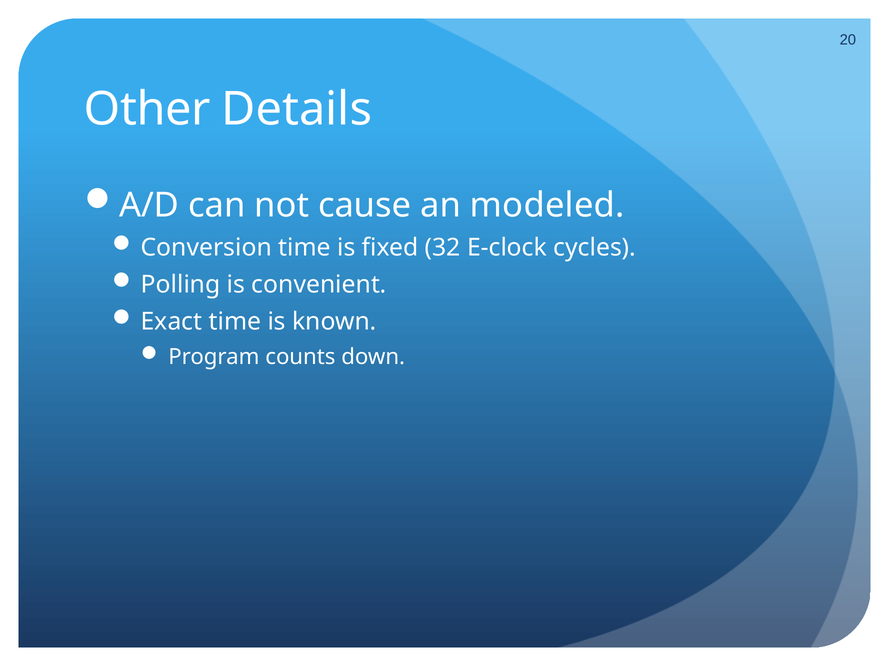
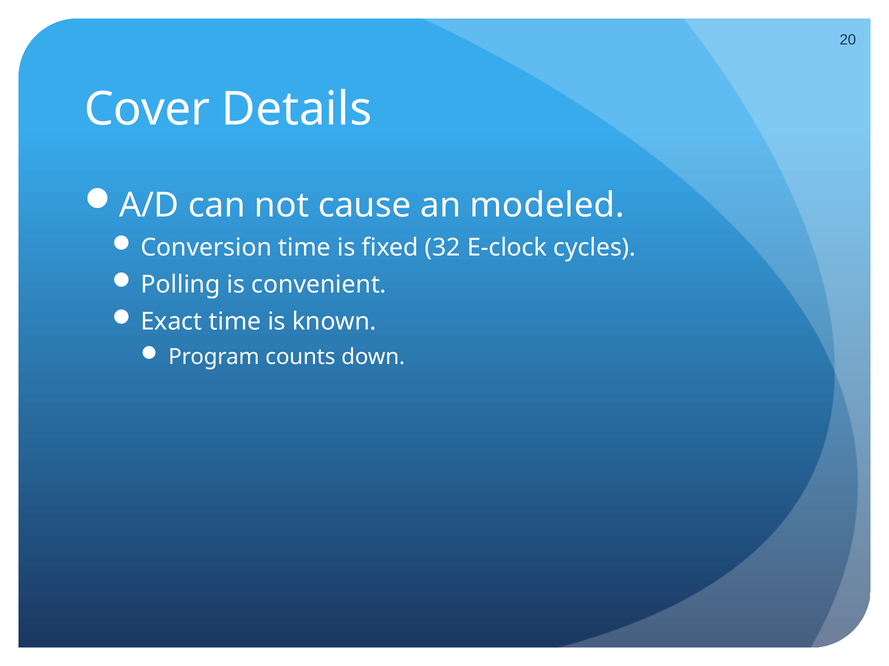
Other: Other -> Cover (147, 109)
